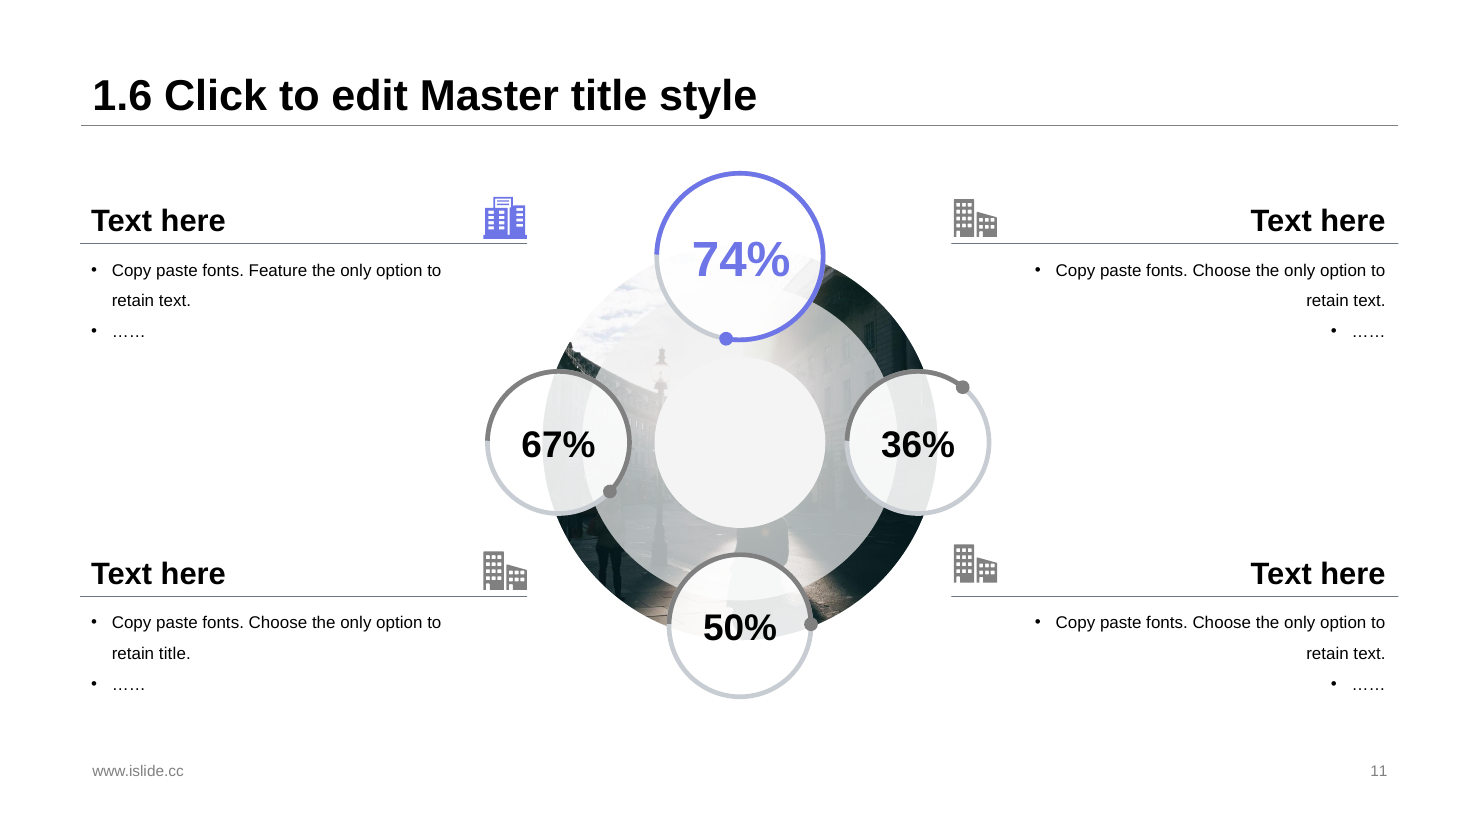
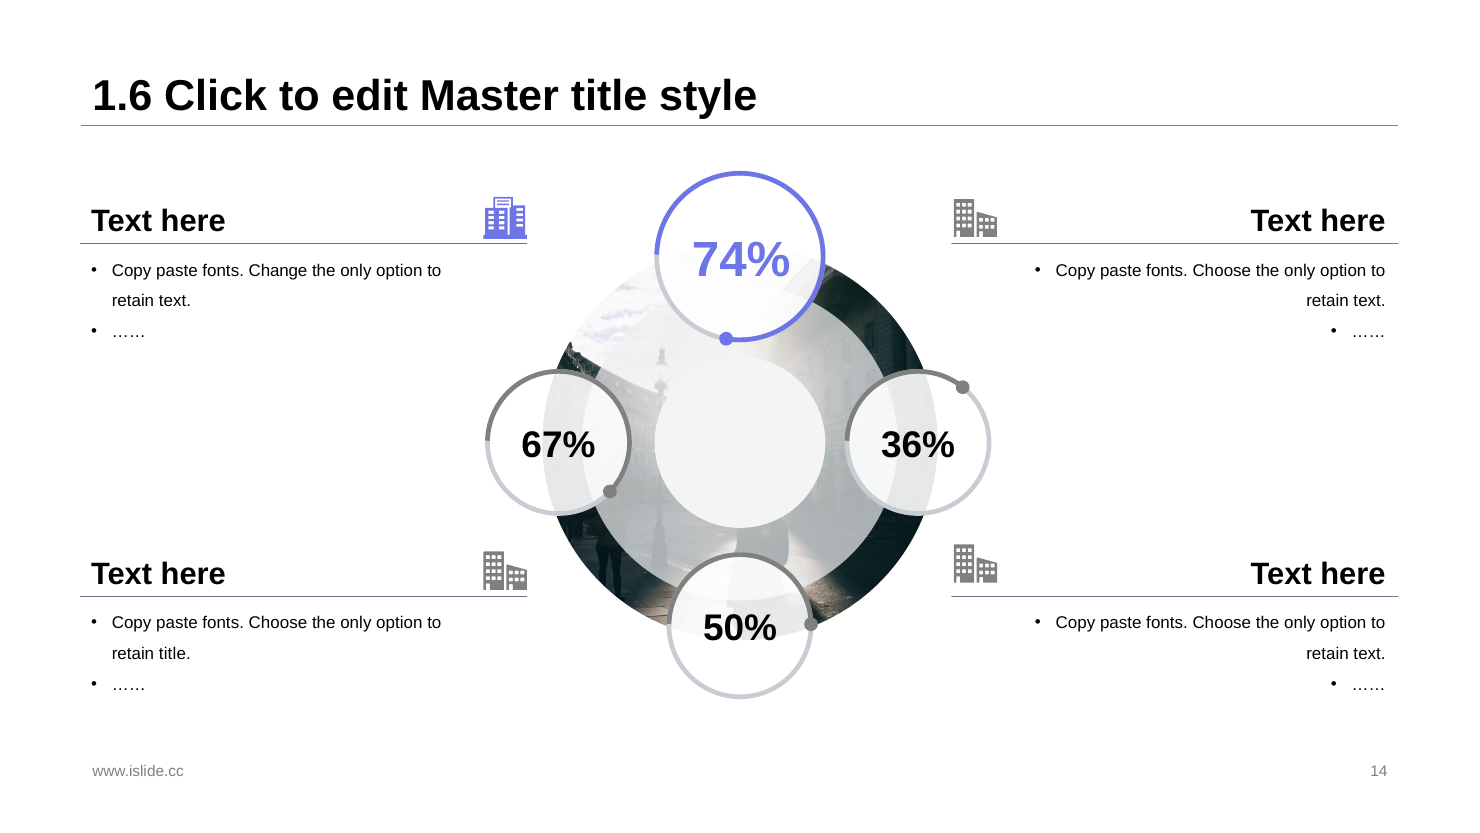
Feature: Feature -> Change (278, 270)
11: 11 -> 14 (1379, 771)
